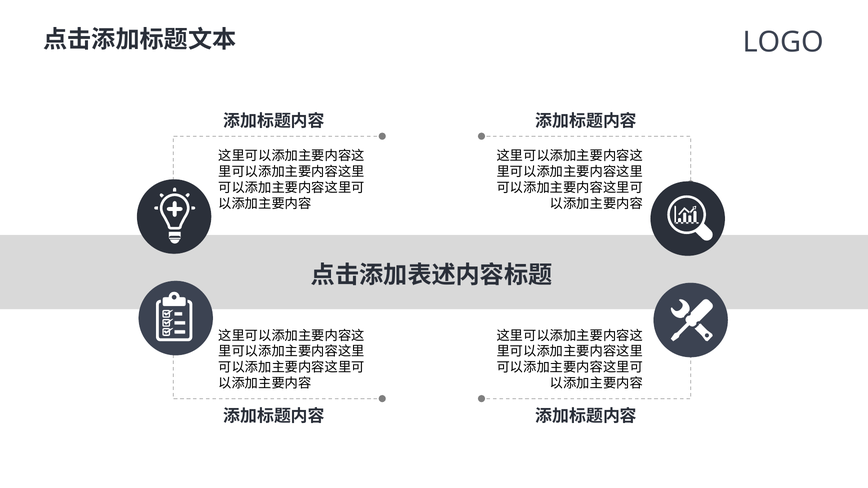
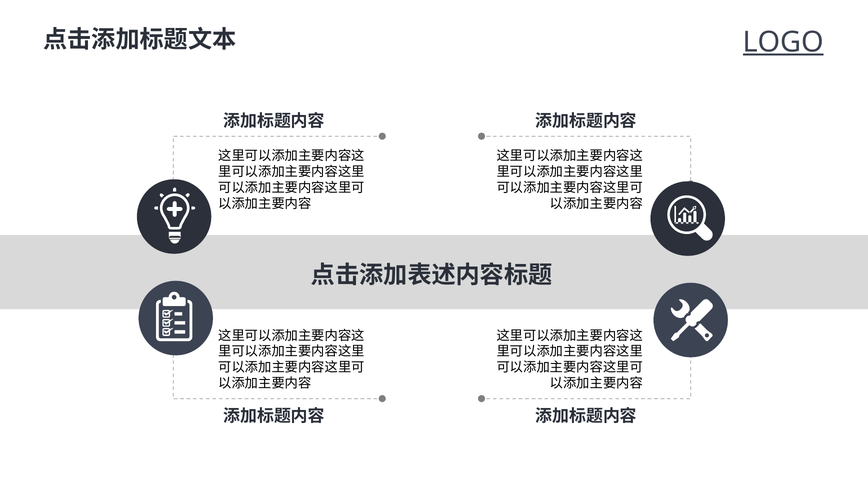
LOGO underline: none -> present (783, 42)
